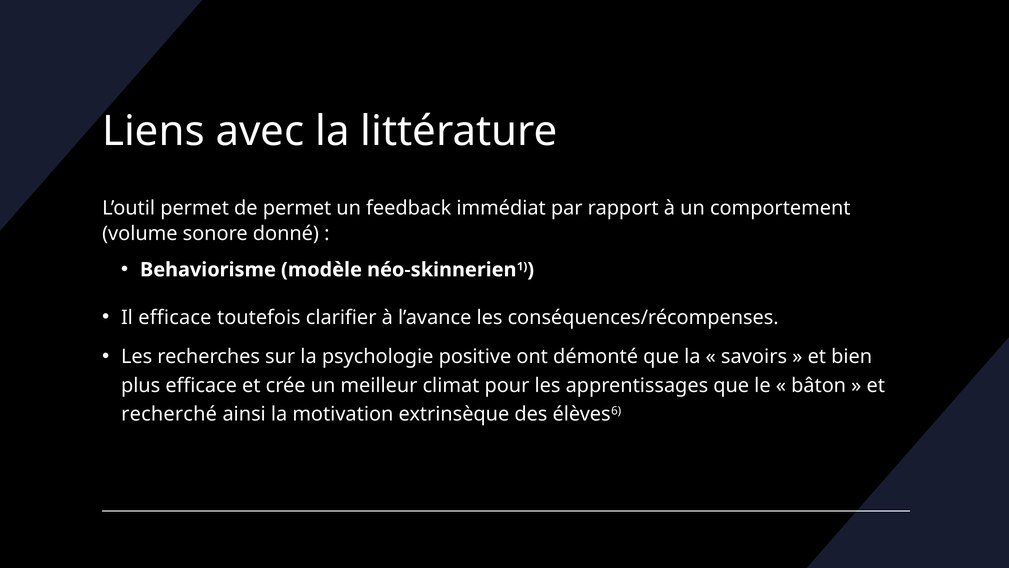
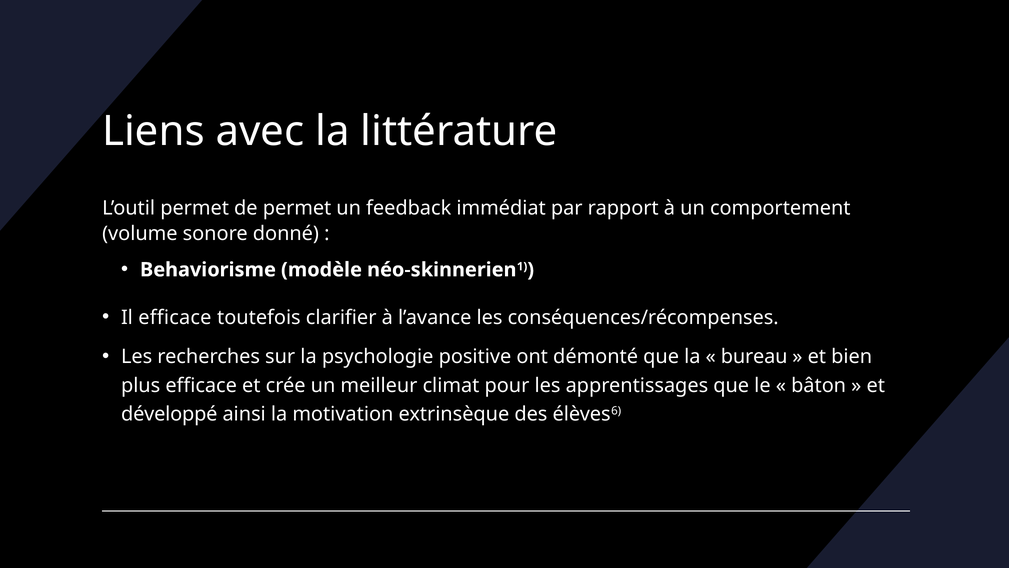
savoirs: savoirs -> bureau (754, 356)
recherché: recherché -> développé (169, 414)
